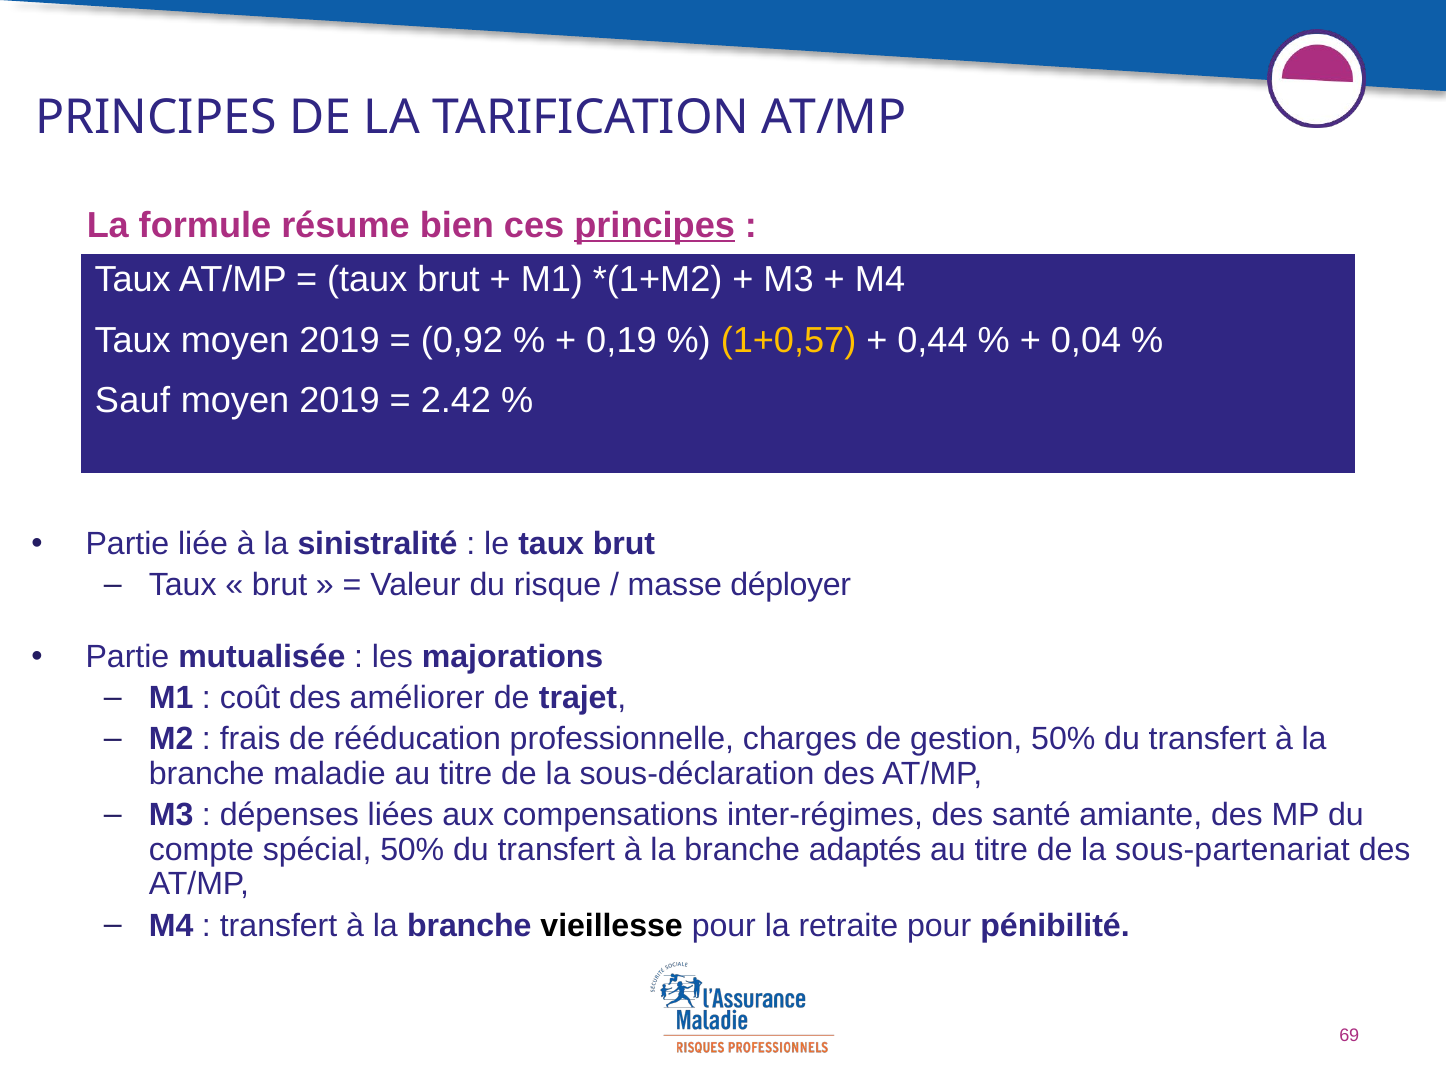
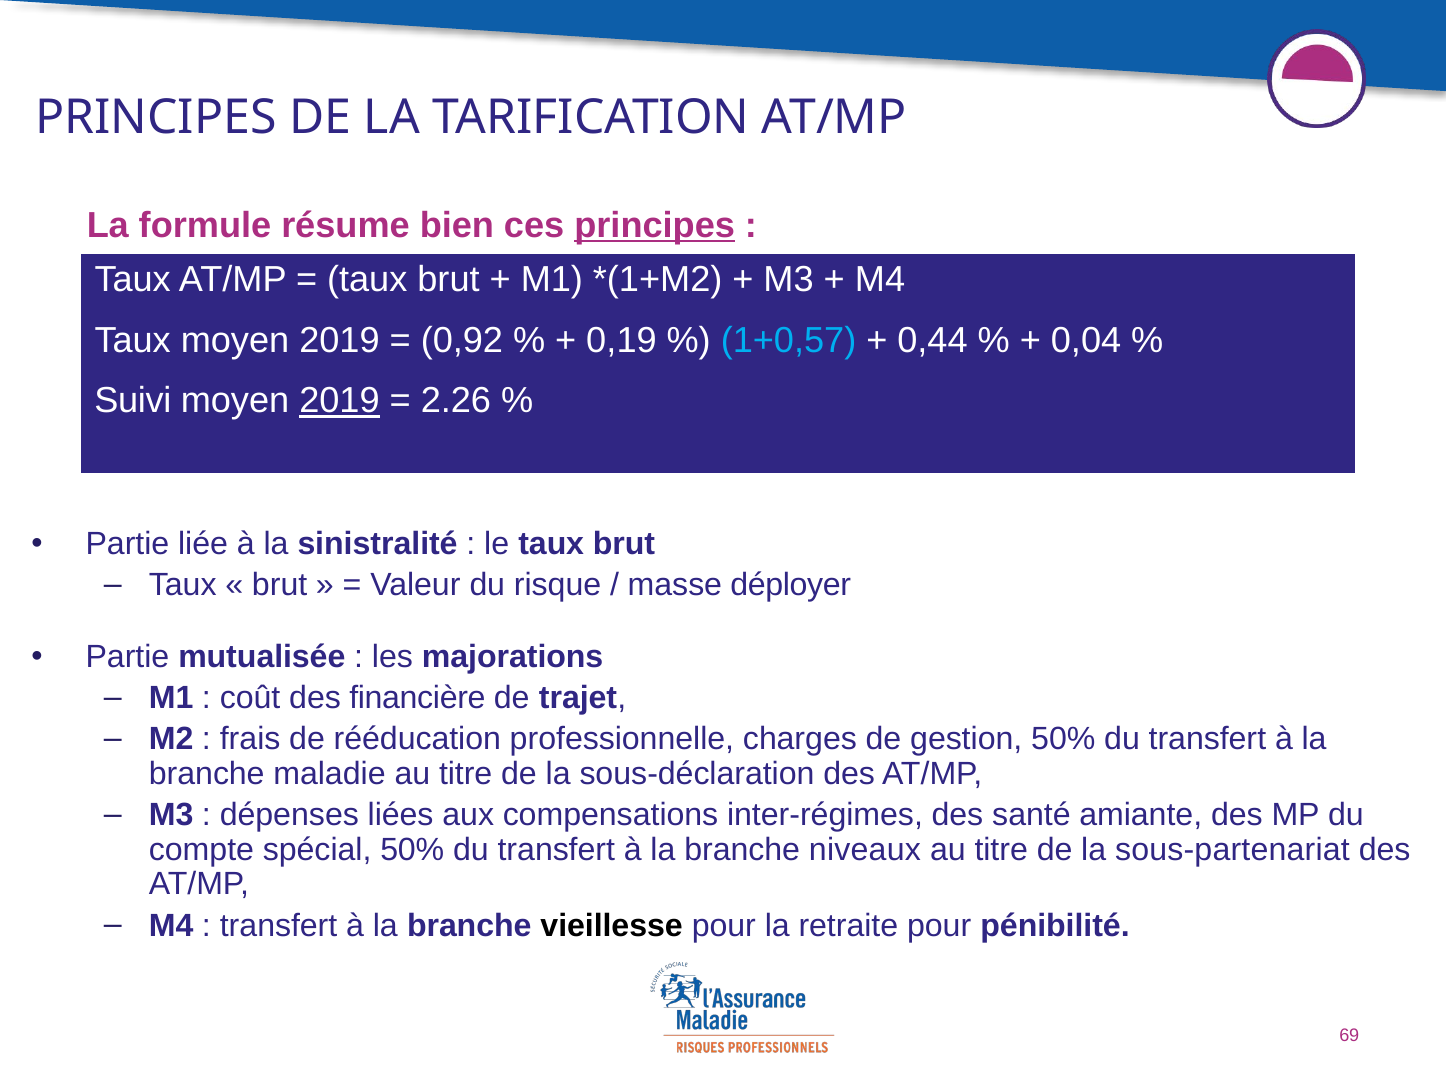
1+0,57 colour: yellow -> light blue (789, 340)
Sauf: Sauf -> Suivi (133, 401)
2019 underline: none -> present (339, 401)
2.42: 2.42 -> 2.26 (456, 401)
améliorer: améliorer -> financière (417, 698)
adaptés: adaptés -> niveaux (865, 849)
